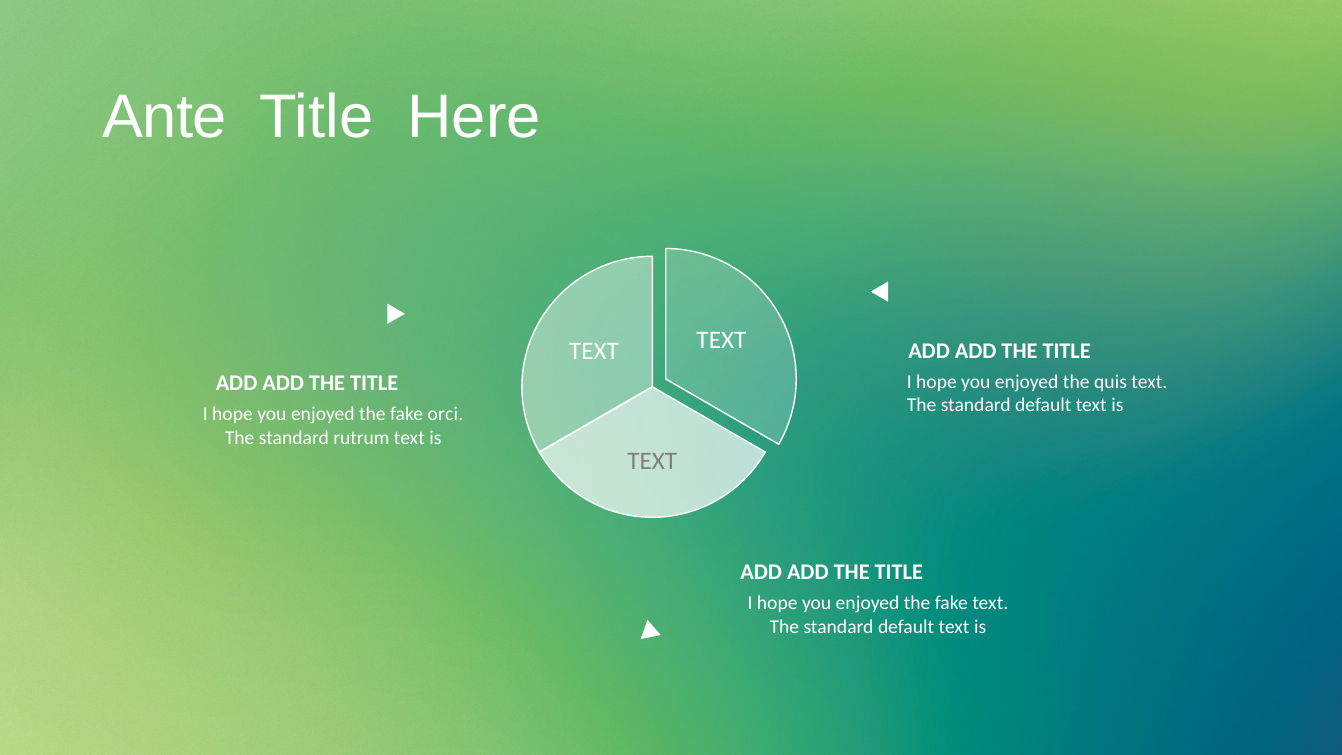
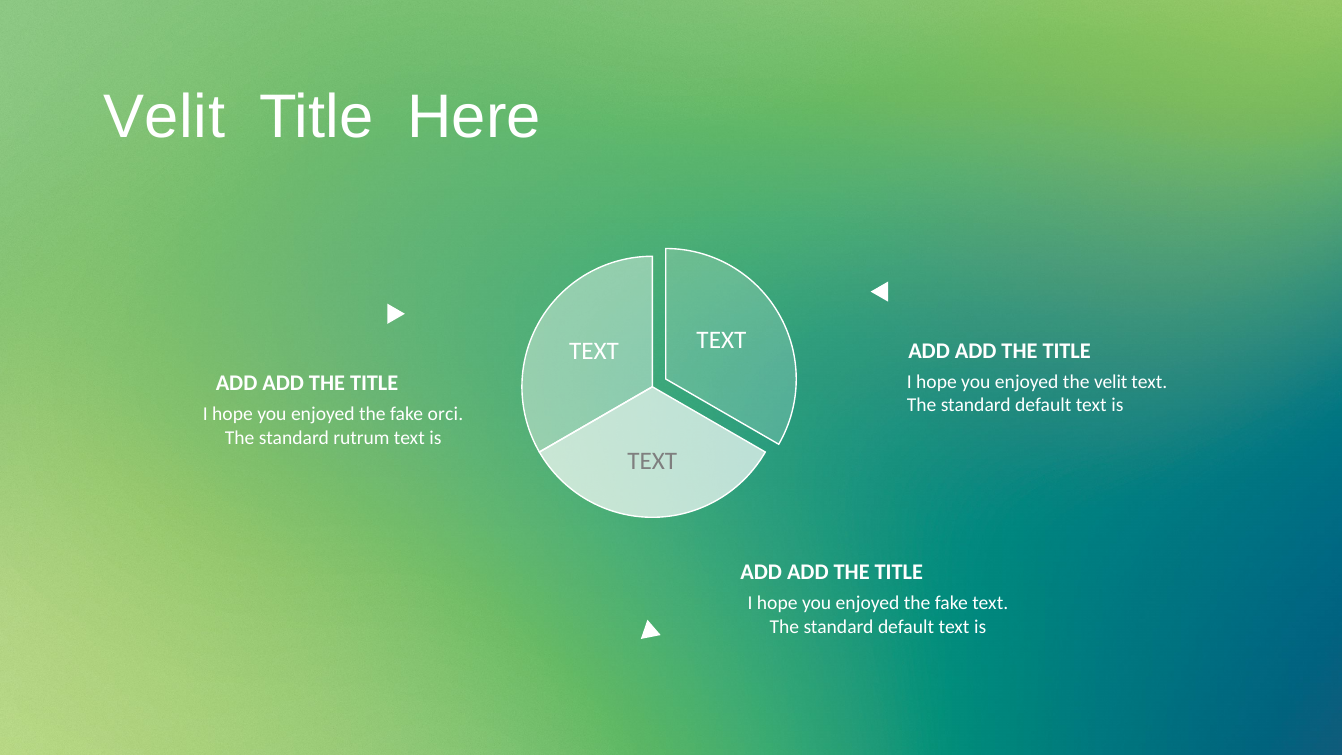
Ante: Ante -> Velit (164, 117)
the quis: quis -> velit (1111, 381)
